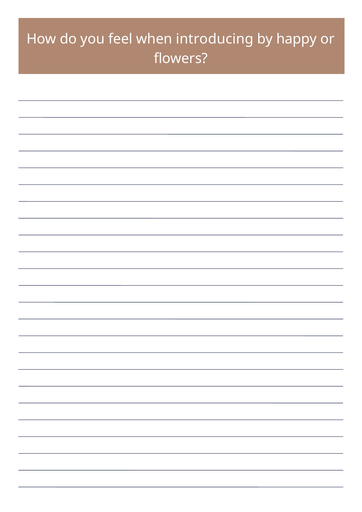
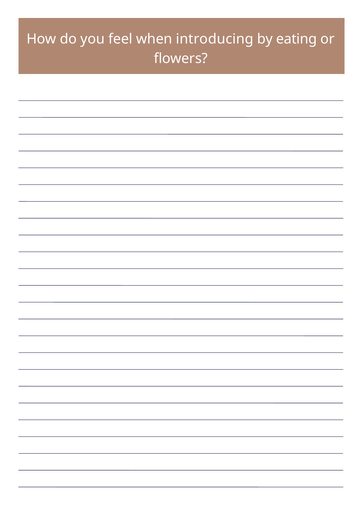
happy: happy -> eating (297, 39)
